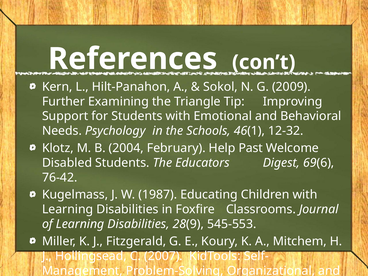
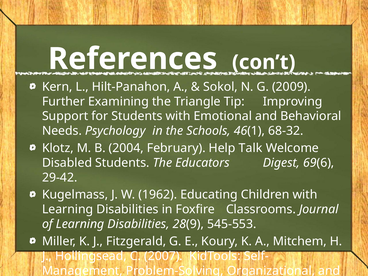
12-32: 12-32 -> 68-32 (286, 131)
Past: Past -> Talk (251, 148)
76-42: 76-42 -> 29-42 (60, 178)
1987: 1987 -> 1962 (158, 195)
